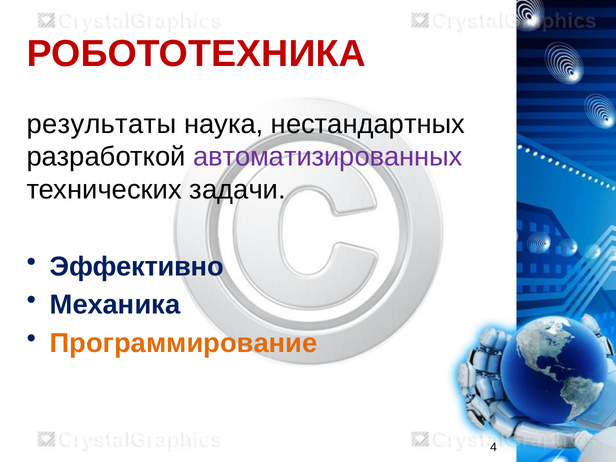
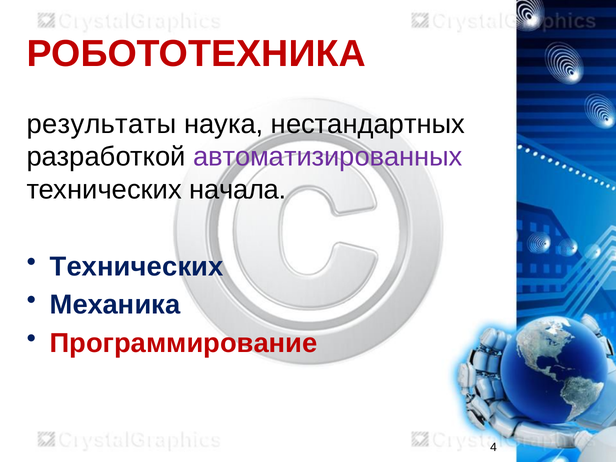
задачи: задачи -> начала (238, 190)
Эффективно: Эффективно -> Технических (137, 266)
Программирование colour: orange -> red (184, 343)
